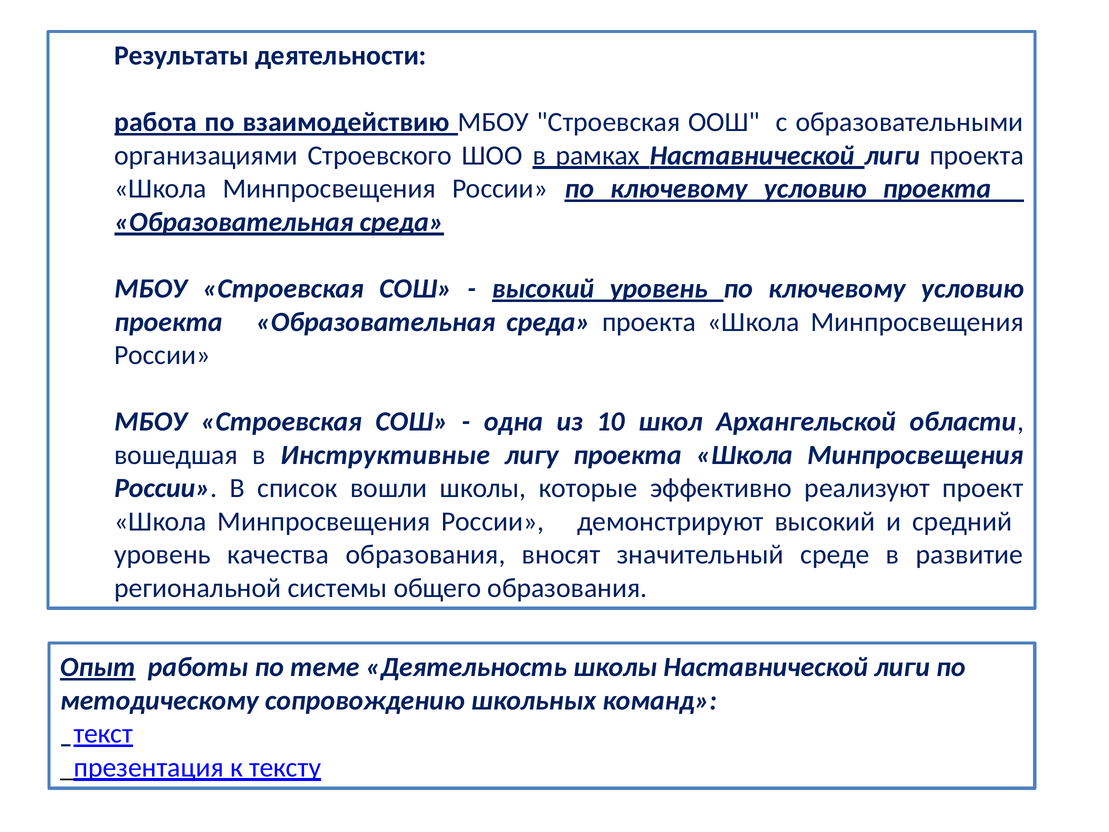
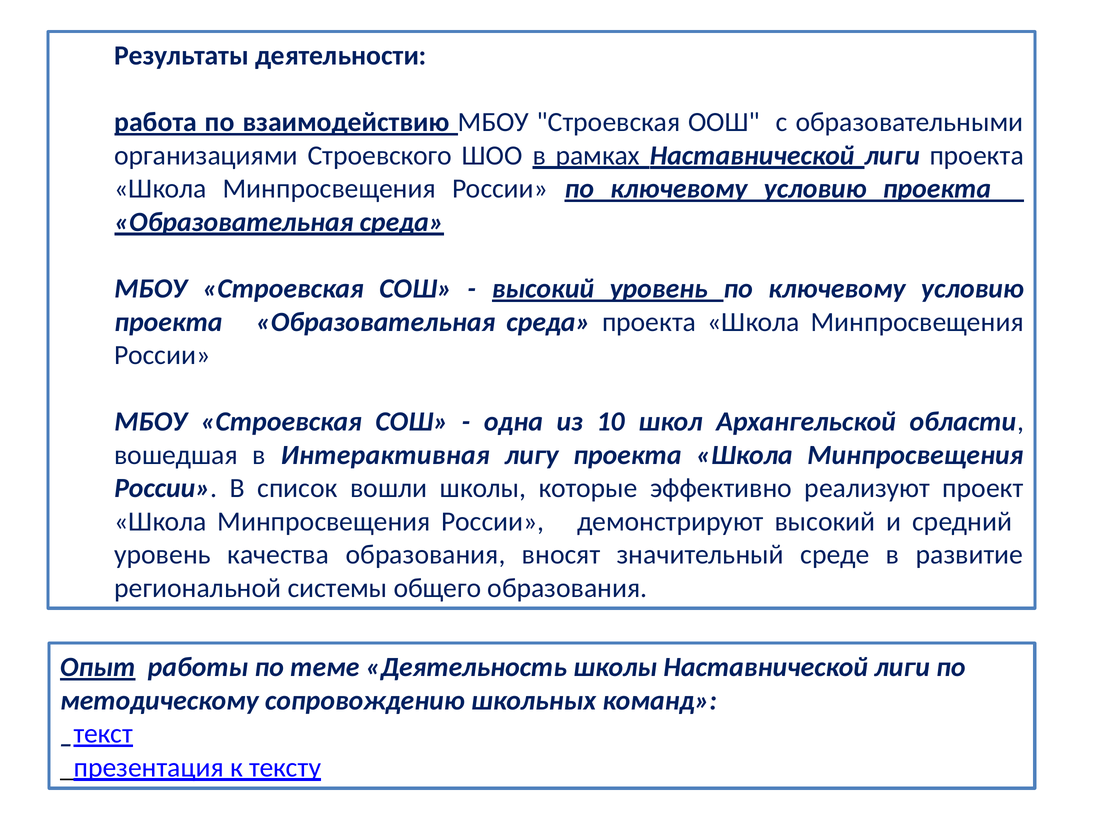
Инструктивные: Инструктивные -> Интерактивная (385, 455)
